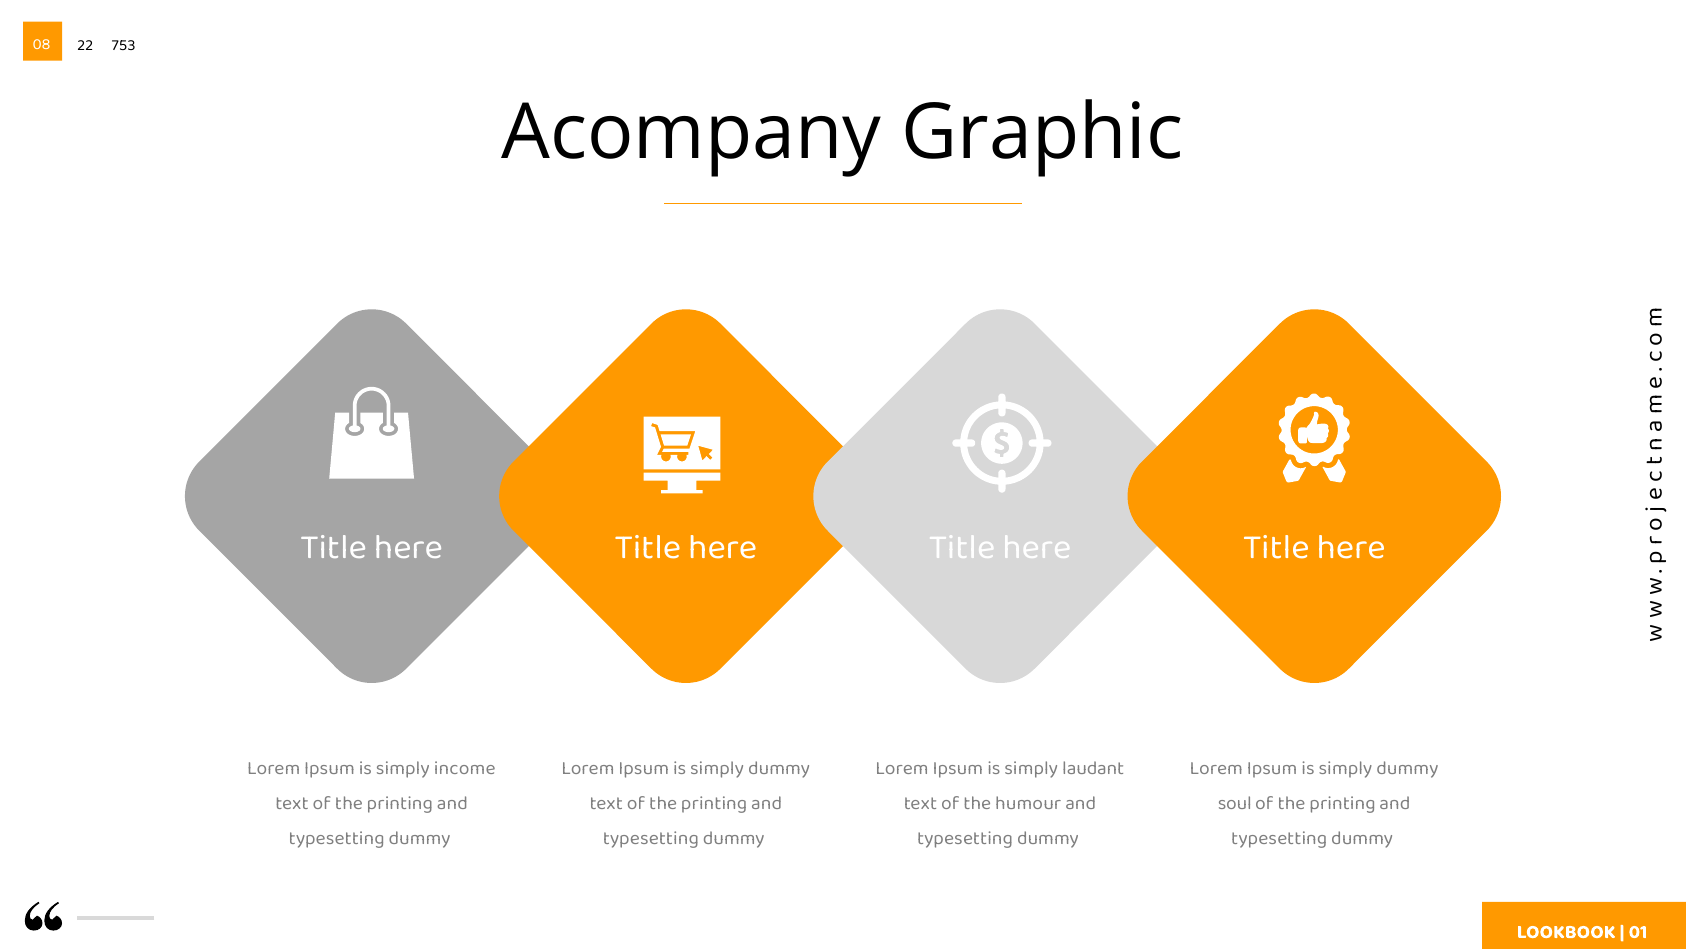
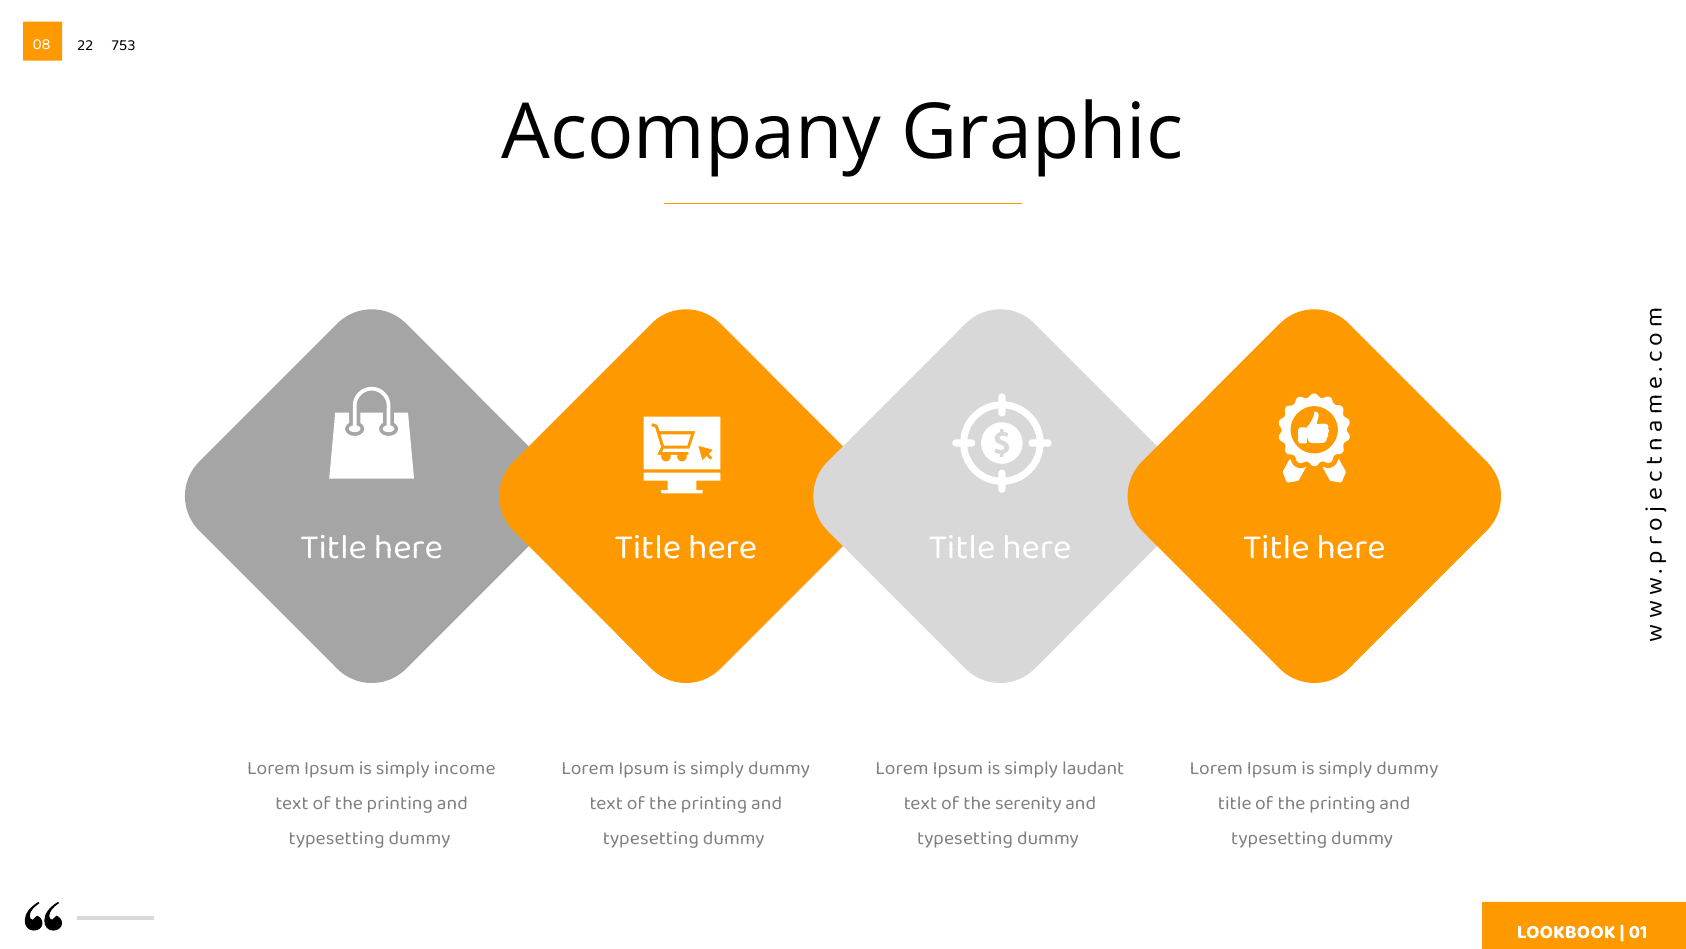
humour: humour -> serenity (1028, 803)
soul: soul -> title (1235, 803)
